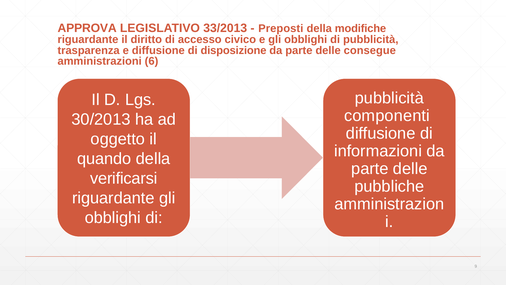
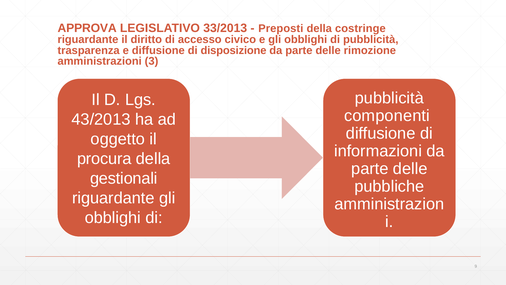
modifiche: modifiche -> costringe (360, 29)
consegue: consegue -> rimozione (370, 50)
6: 6 -> 3 (152, 61)
30/2013: 30/2013 -> 43/2013 (101, 119)
quando: quando -> procura (104, 159)
verificarsi: verificarsi -> gestionali (124, 178)
